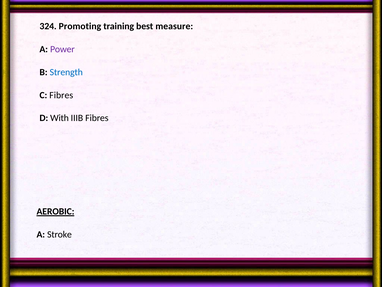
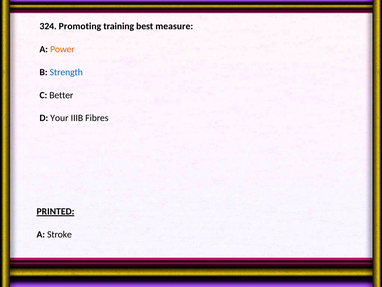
Power colour: purple -> orange (62, 49)
C Fibres: Fibres -> Better (61, 95)
With: With -> Your (59, 118)
AEROBIC: AEROBIC -> PRINTED (55, 211)
